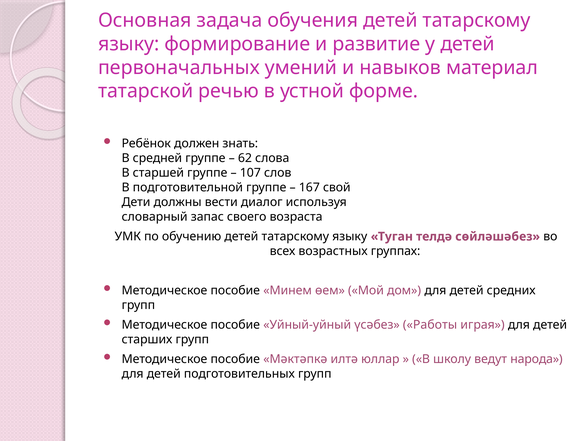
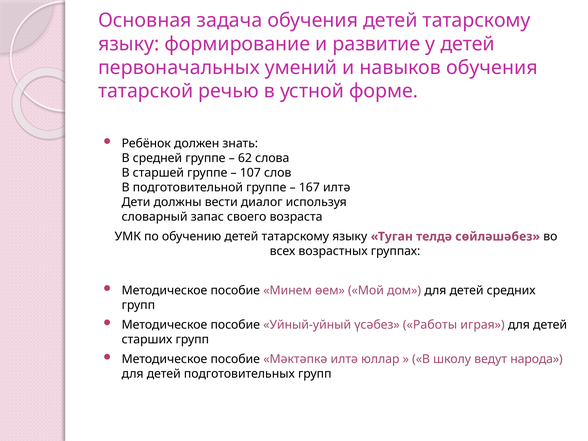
навыков материал: материал -> обучения (492, 68)
167 свой: свой -> илтә (337, 188)
